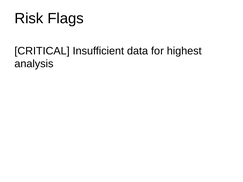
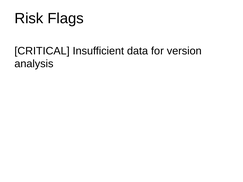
highest: highest -> version (184, 51)
